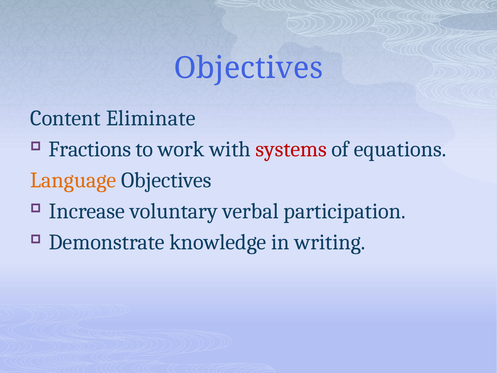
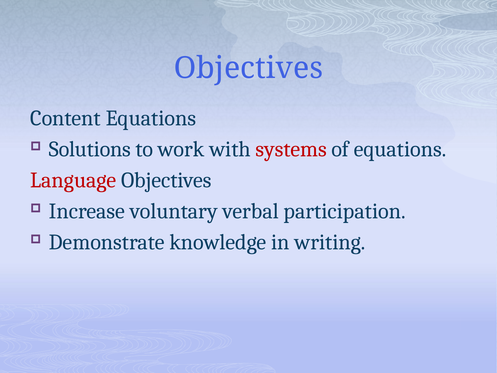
Content Eliminate: Eliminate -> Equations (151, 118)
Fractions: Fractions -> Solutions (90, 149)
Language colour: orange -> red (73, 180)
